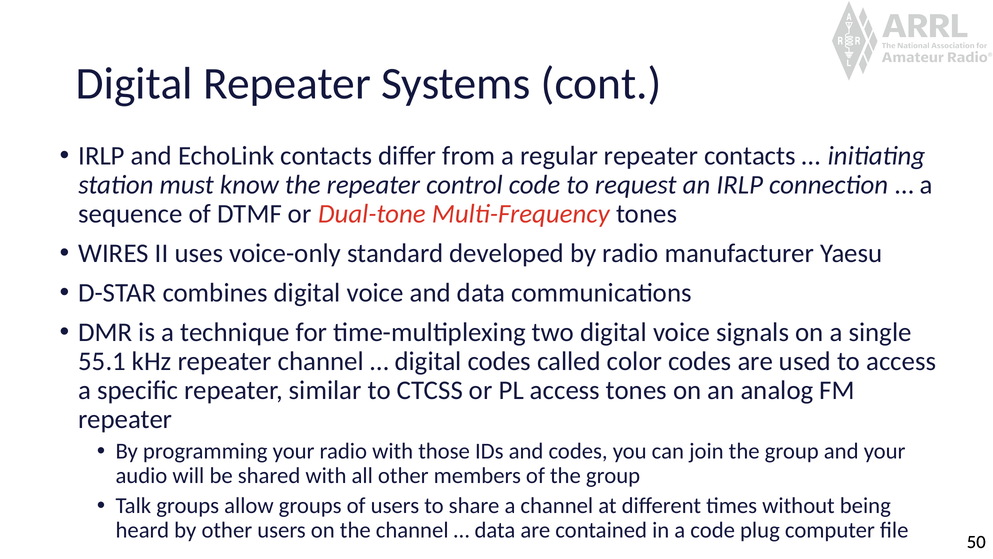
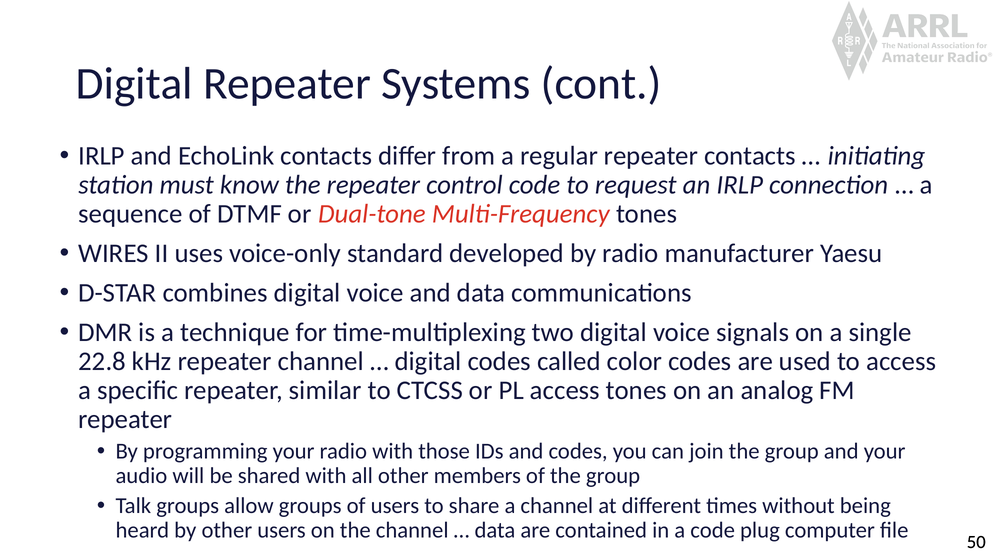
55.1: 55.1 -> 22.8 (102, 361)
